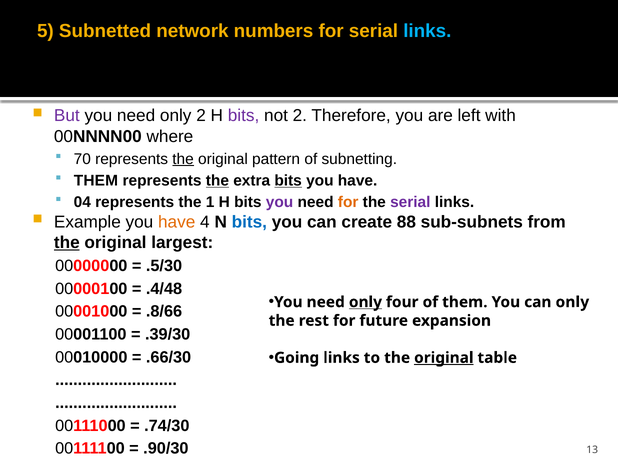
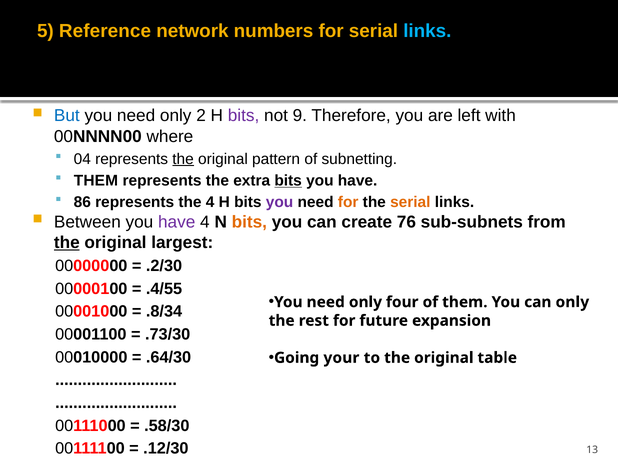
Subnetted: Subnetted -> Reference (105, 31)
But colour: purple -> blue (67, 116)
not 2: 2 -> 9 (300, 116)
70: 70 -> 04 (82, 159)
the underline: present -> none (217, 180)
04: 04 -> 86 (82, 202)
the 1: 1 -> 4 (210, 202)
serial colour: purple -> orange (410, 202)
Example: Example -> Between (87, 222)
have colour: orange -> purple (177, 222)
bits colour: blue -> orange (249, 222)
88: 88 -> 76 (406, 222)
.5/30: .5/30 -> .2/30 (164, 266)
.4/48: .4/48 -> .4/55 (164, 288)
only underline: present -> none (365, 302)
.8/66: .8/66 -> .8/34 (164, 311)
.39/30: .39/30 -> .73/30 (168, 334)
.66/30: .66/30 -> .64/30 (169, 357)
Going links: links -> your (341, 357)
original underline: present -> none (444, 357)
.74/30: .74/30 -> .58/30 (167, 425)
.90/30: .90/30 -> .12/30 (166, 448)
